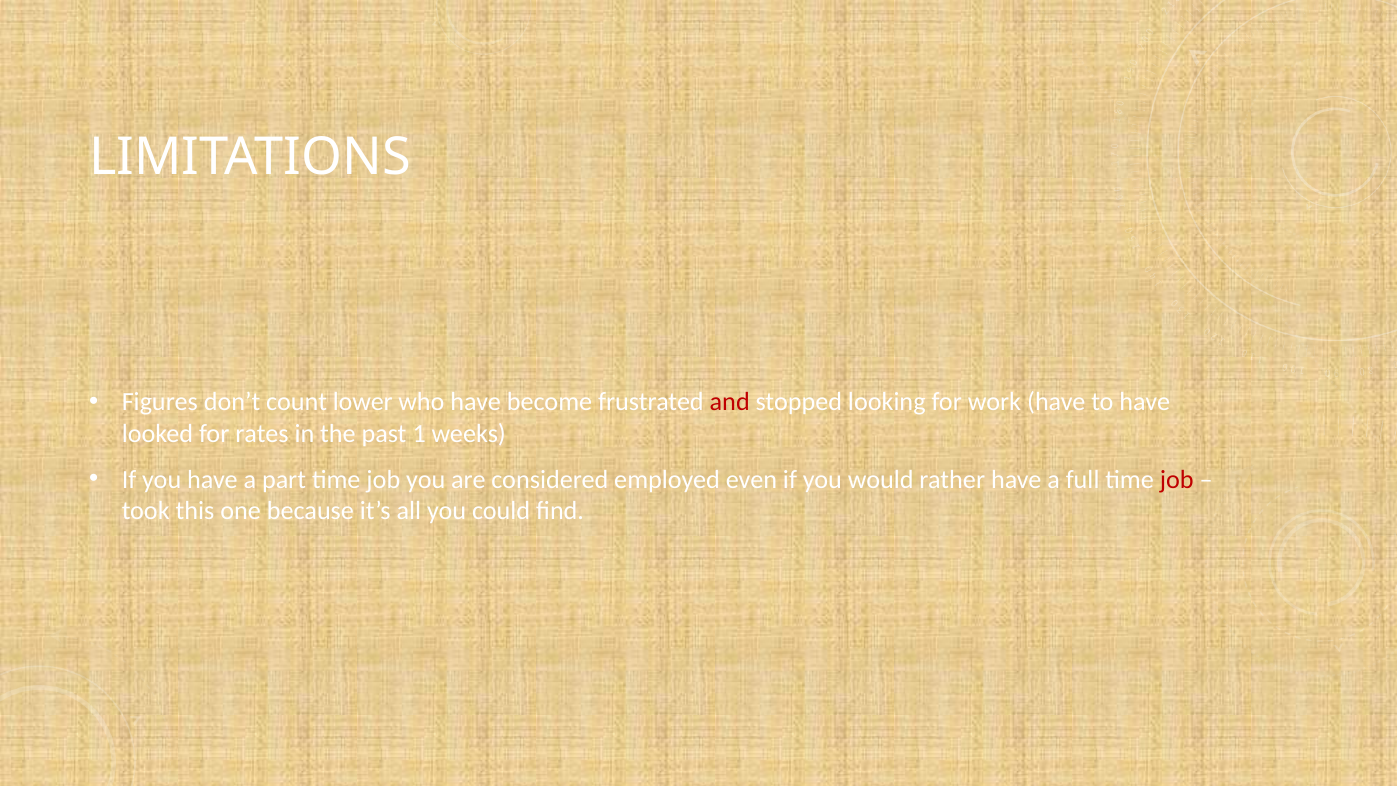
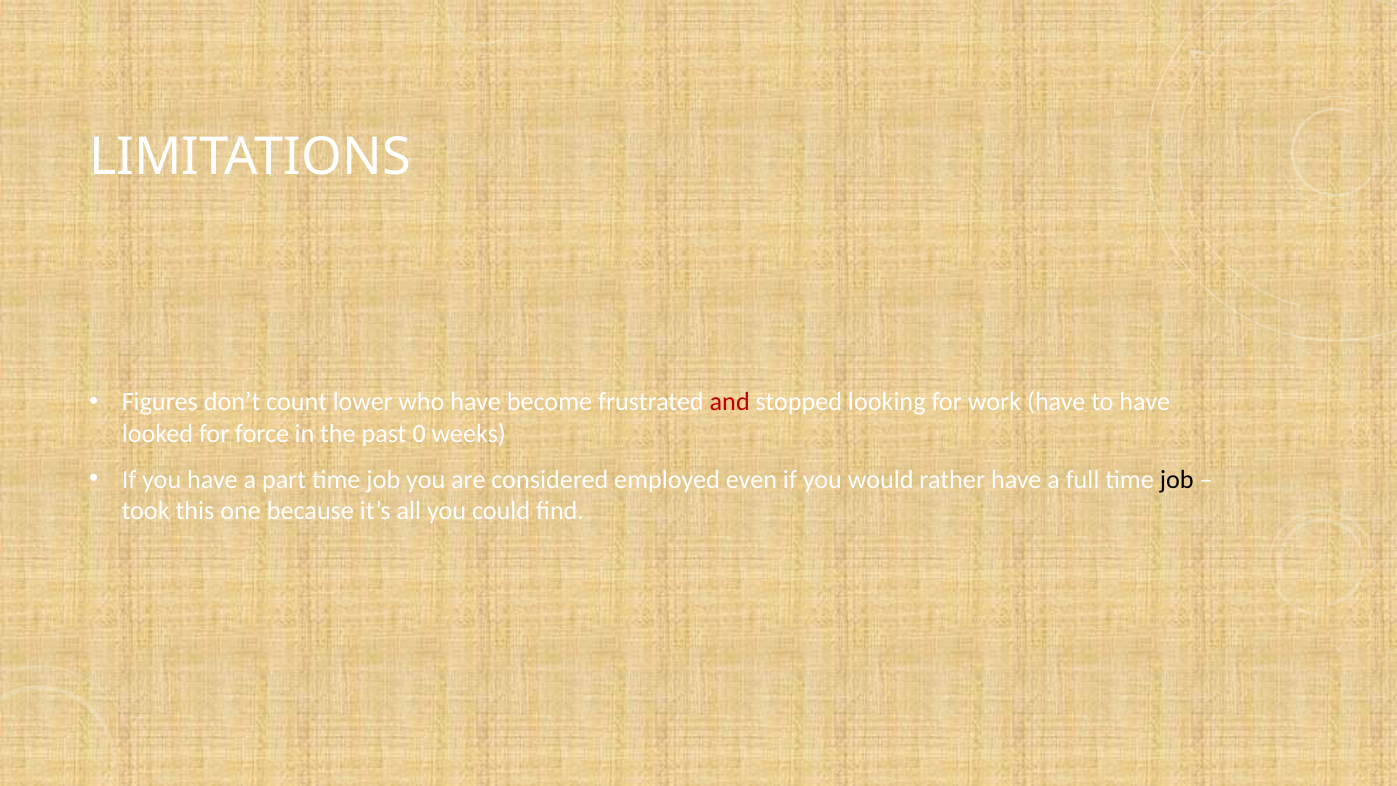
rates: rates -> force (262, 433)
1: 1 -> 0 (419, 433)
job colour: red -> black (1177, 479)
